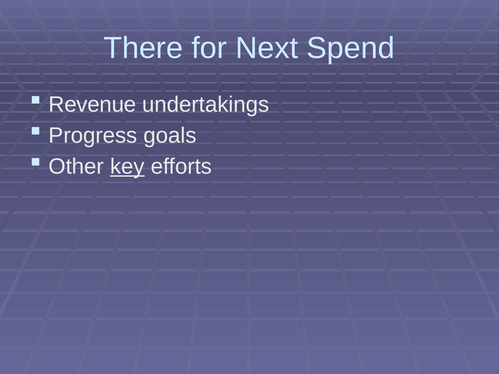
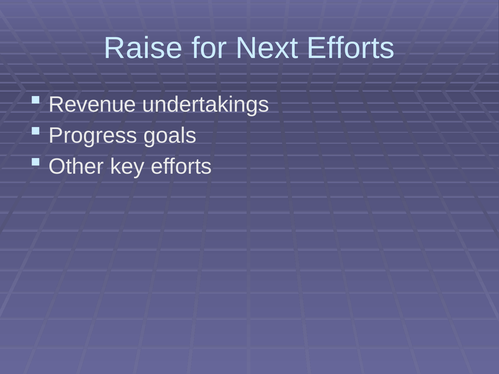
There: There -> Raise (143, 48)
Next Spend: Spend -> Efforts (351, 48)
key underline: present -> none (127, 167)
